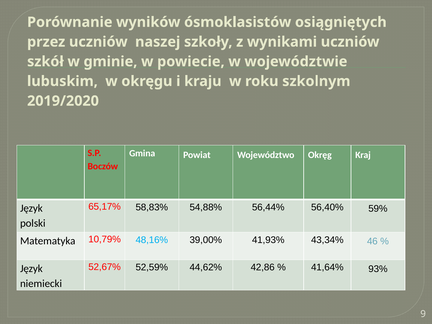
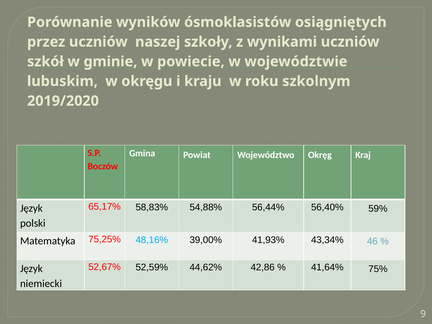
10,79%: 10,79% -> 75,25% (105, 239)
93%: 93% -> 75% (378, 269)
